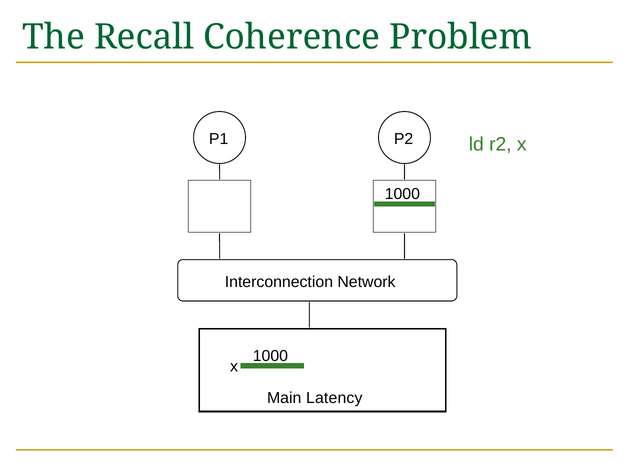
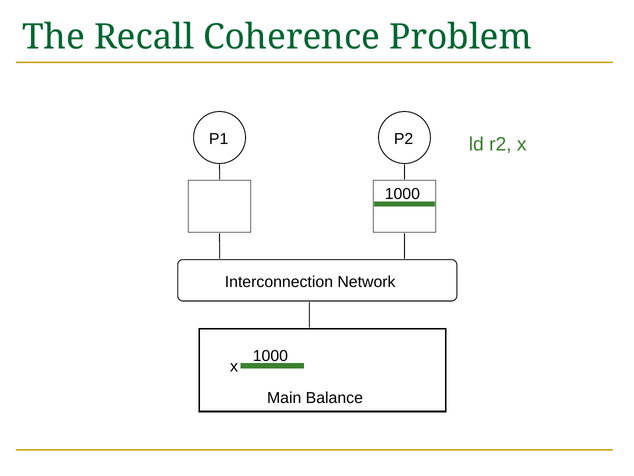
Latency: Latency -> Balance (334, 398)
